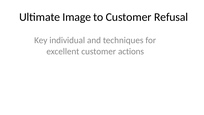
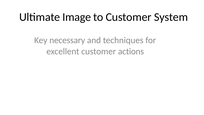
Refusal: Refusal -> System (171, 17)
individual: individual -> necessary (67, 40)
